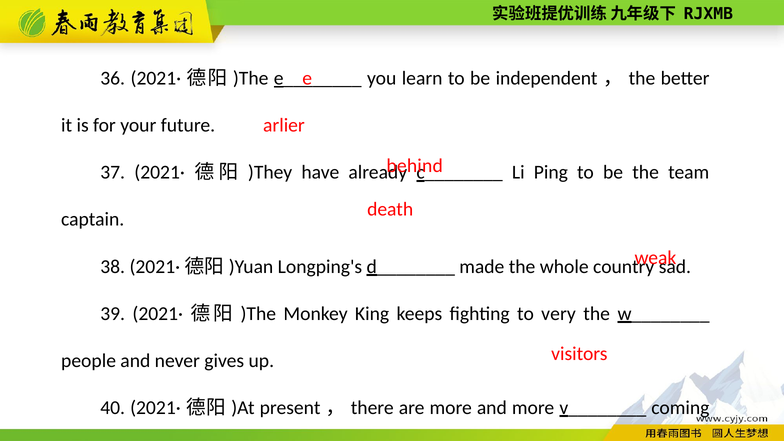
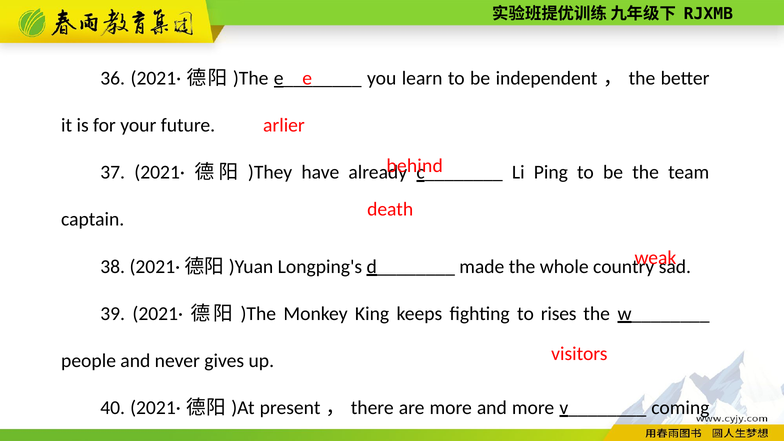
very: very -> rises (559, 314)
